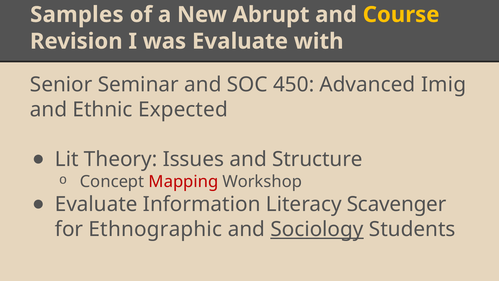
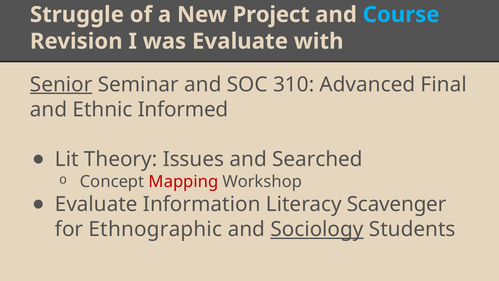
Samples: Samples -> Struggle (77, 15)
Abrupt: Abrupt -> Project (271, 15)
Course colour: yellow -> light blue (401, 15)
Senior underline: none -> present (61, 84)
450: 450 -> 310 (294, 84)
Imig: Imig -> Final (444, 84)
Expected: Expected -> Informed (183, 109)
Structure: Structure -> Searched (317, 159)
